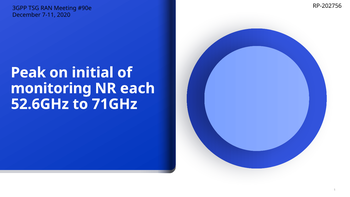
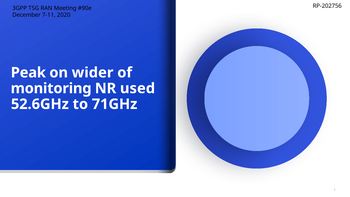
initial: initial -> wider (93, 73)
each: each -> used (138, 88)
